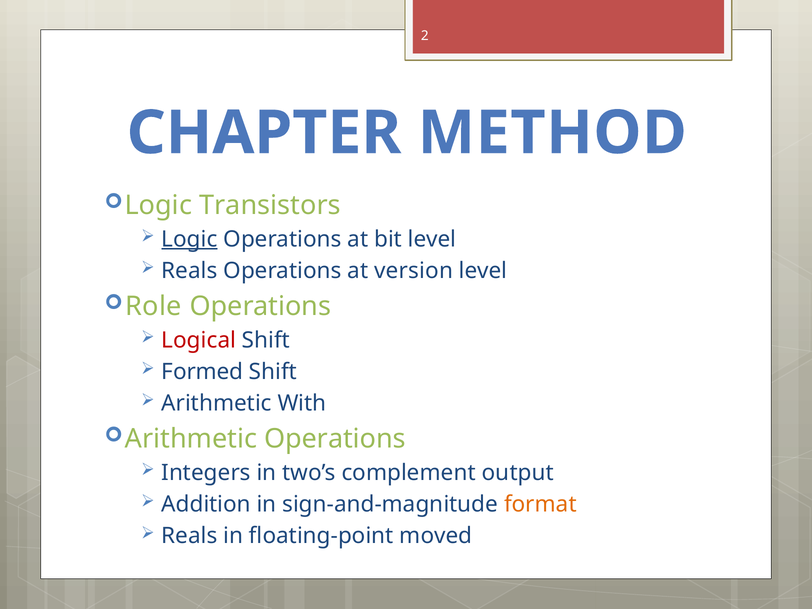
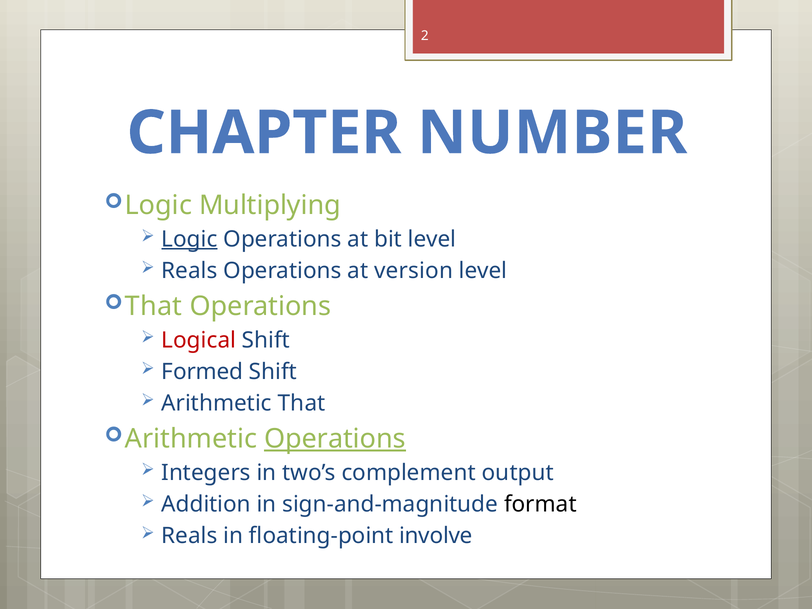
METHOD: METHOD -> NUMBER (552, 133)
Transistors: Transistors -> Multiplying (270, 205)
Role: Role -> That (154, 306)
Arithmetic With: With -> That (302, 403)
Operations underline: none -> present (335, 439)
format colour: orange -> black (540, 504)
moved: moved -> involve (436, 536)
